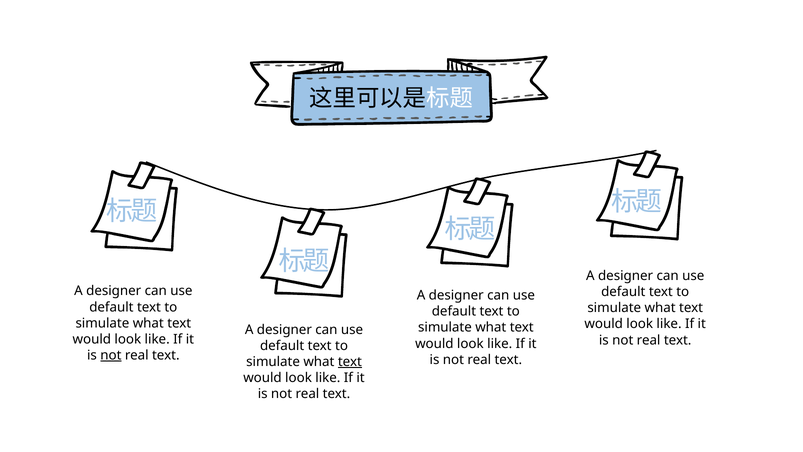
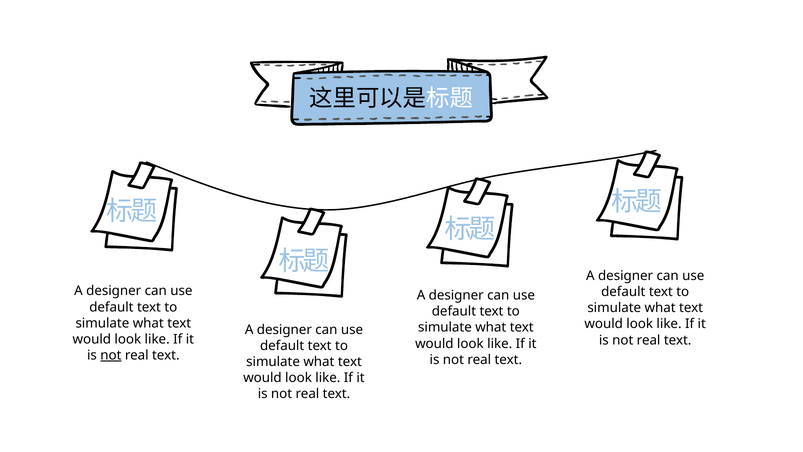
text underline: present -> none (350, 361)
